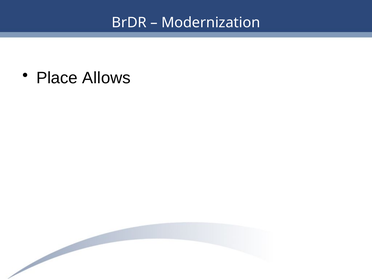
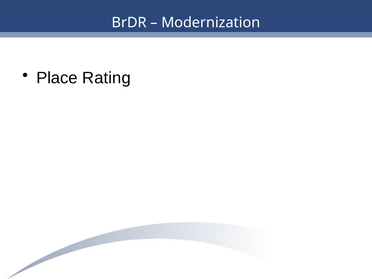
Allows: Allows -> Rating (106, 78)
